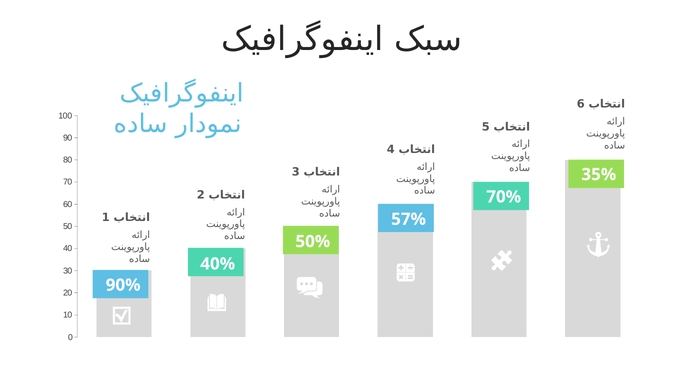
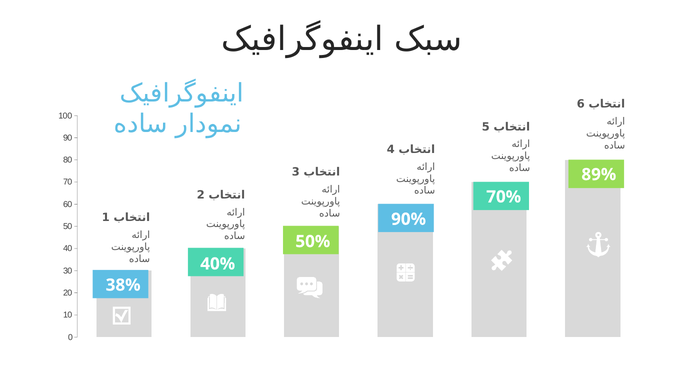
35%: 35% -> 89% (599, 175)
57%: 57% -> 90% (409, 220)
90%: 90% -> 38% (123, 286)
